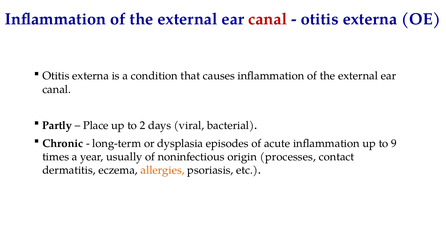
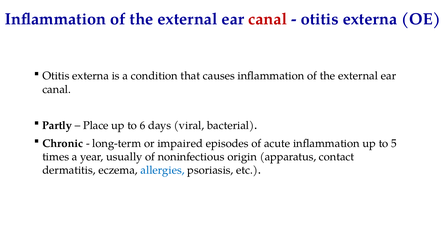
2: 2 -> 6 (143, 125)
dysplasia: dysplasia -> impaired (180, 143)
9: 9 -> 5 (394, 143)
processes: processes -> apparatus (288, 157)
allergies colour: orange -> blue (163, 170)
